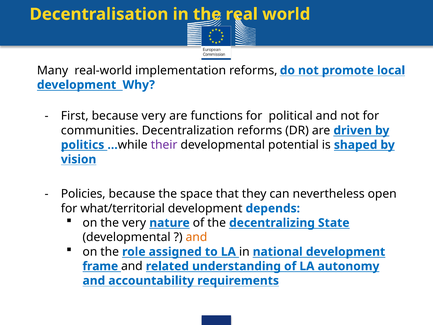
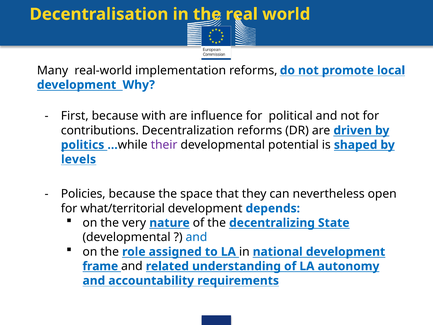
because very: very -> with (154, 116)
functions: functions -> influence (217, 116)
communities: communities -> contributions (100, 130)
vision: vision -> levels (79, 159)
and colour: orange -> blue (196, 237)
